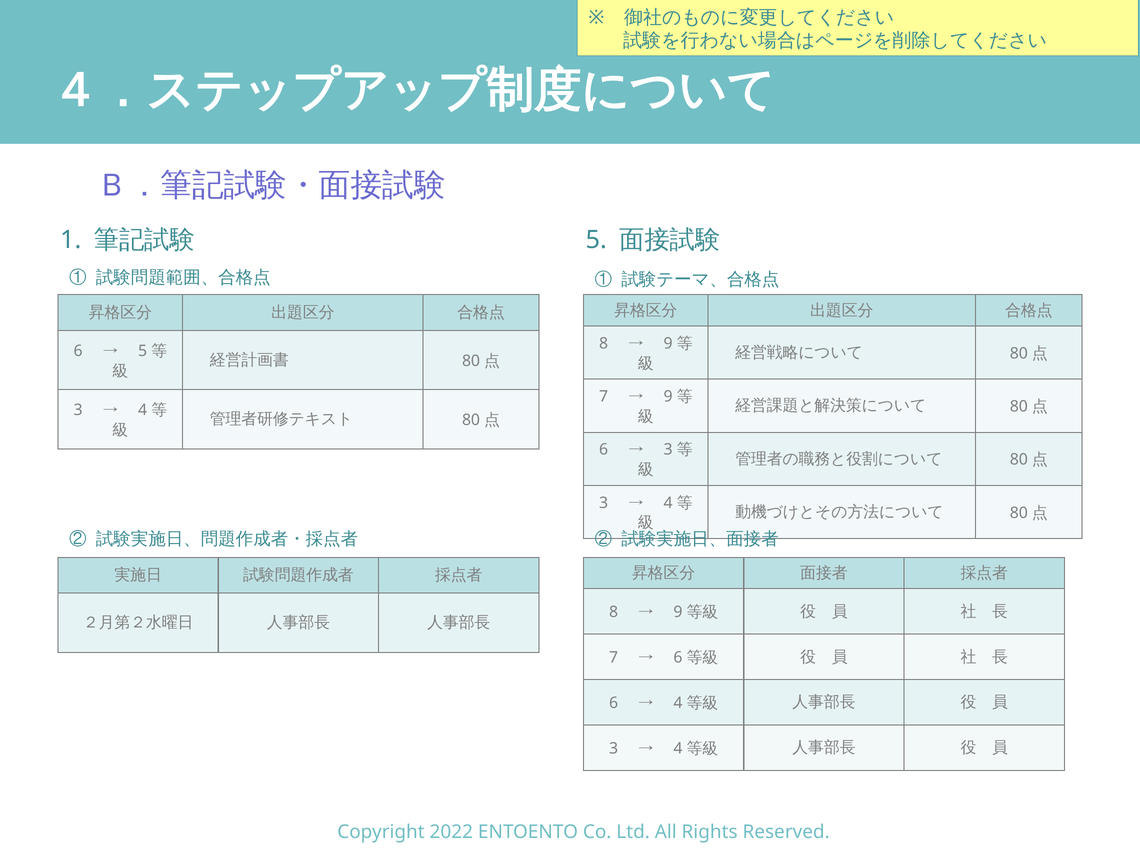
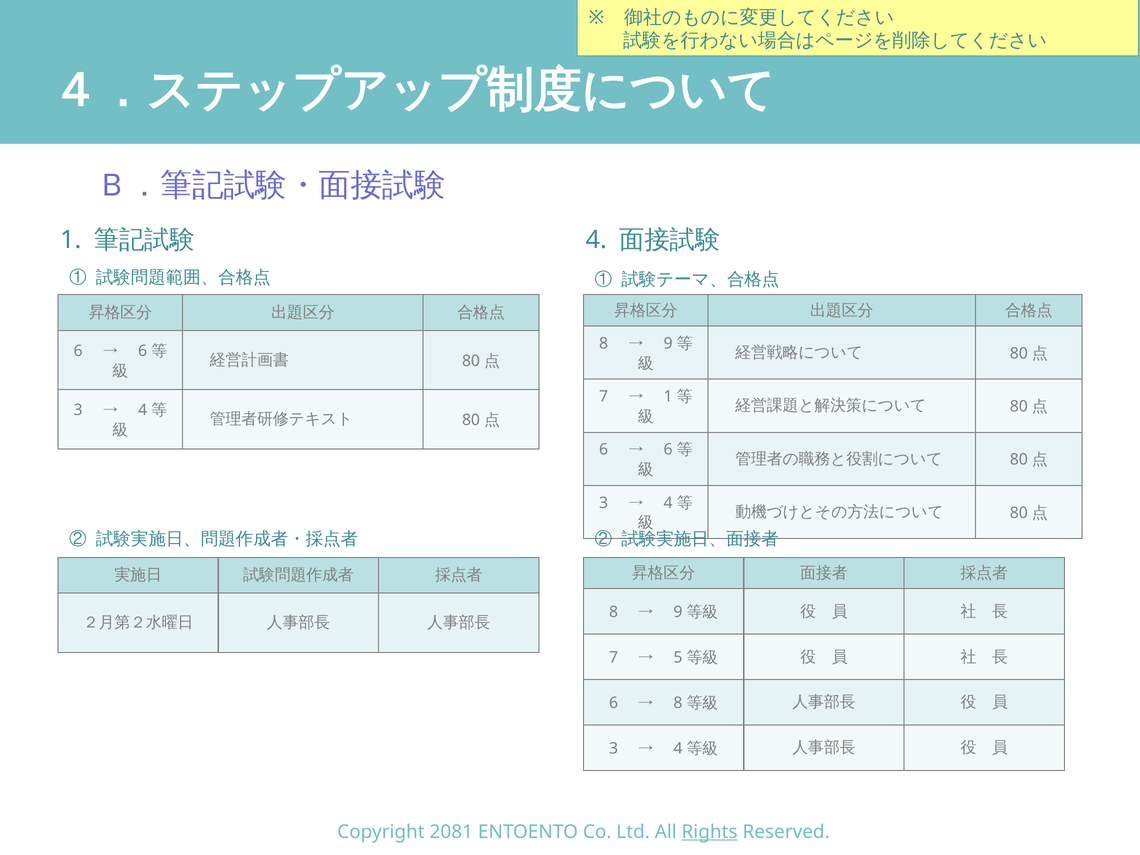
5: 5 -> 4 (596, 240)
5: 5 -> 6 (143, 351)
9: 9 -> 1 (668, 397)
3: 3 -> 6 (668, 450)
6: 6 -> 5 (678, 658)
4: 4 -> 8 (678, 703)
2022: 2022 -> 2081 (451, 832)
Rights underline: none -> present (710, 832)
